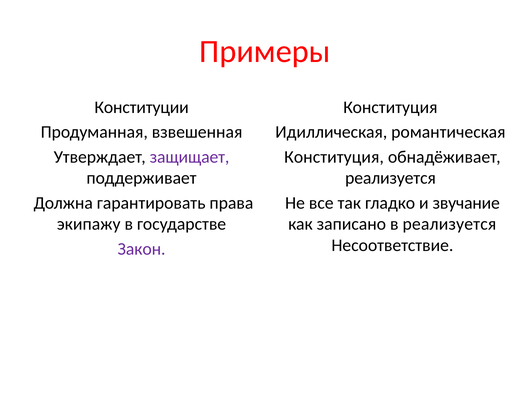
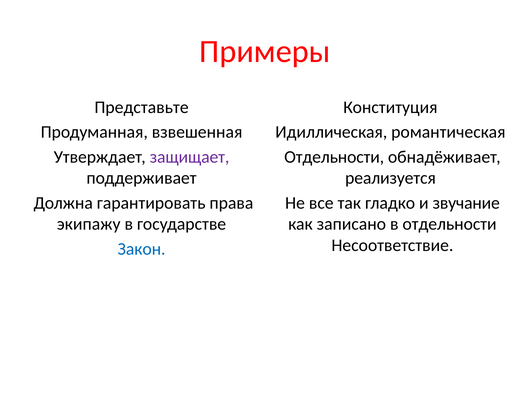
Конституции: Конституции -> Представьте (142, 107)
Конституция: Конституция -> Отдельности (334, 157)
в реализуется: реализуется -> отдельности (450, 224)
Закон colour: purple -> blue (142, 249)
